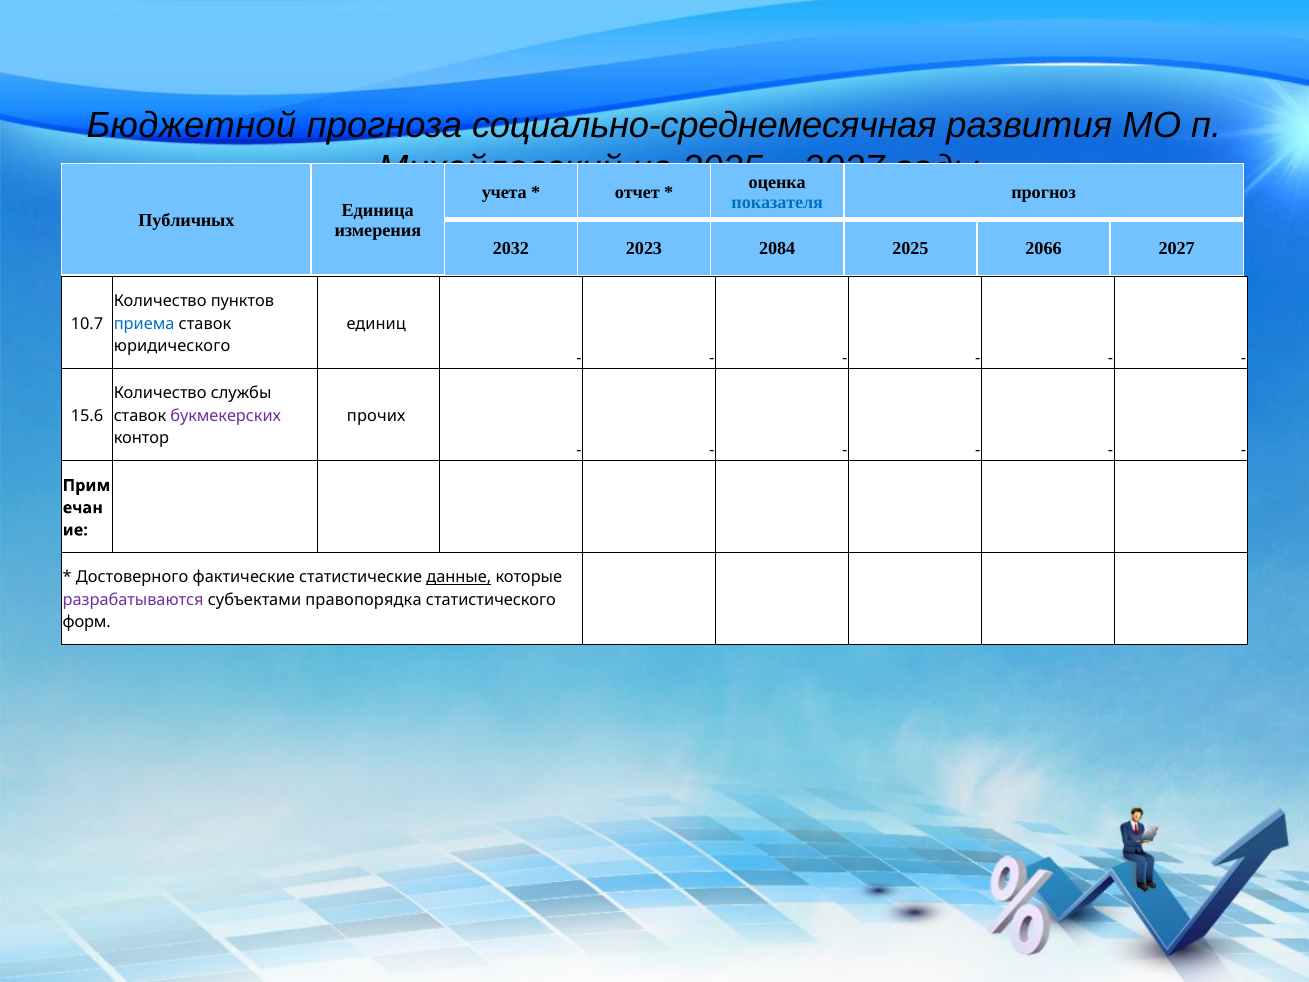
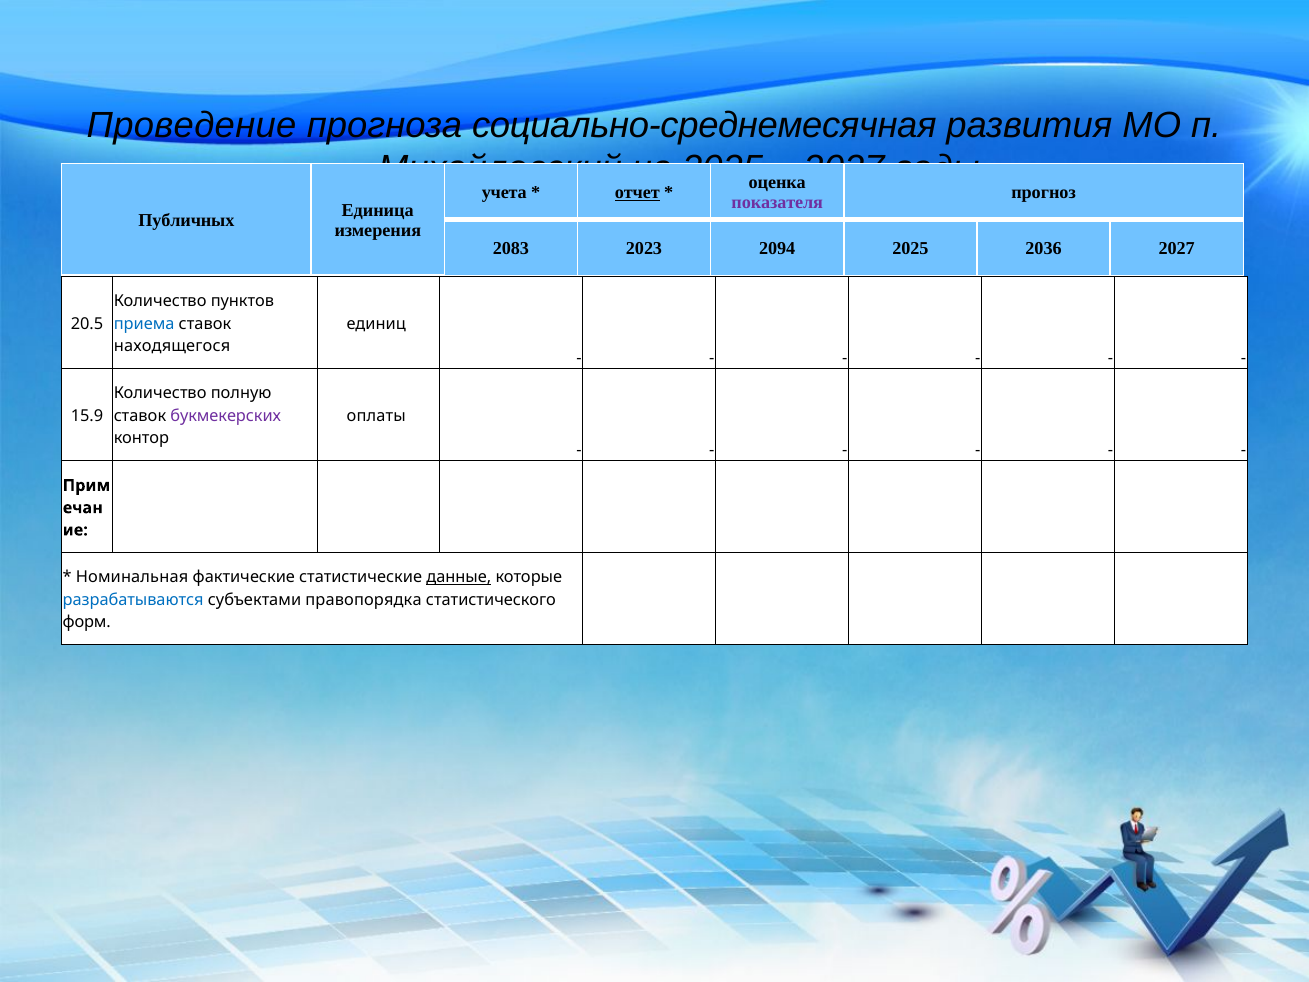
Бюджетной: Бюджетной -> Проведение (192, 125)
отчет underline: none -> present (637, 193)
показателя colour: blue -> purple (777, 203)
2032: 2032 -> 2083 (511, 249)
2084: 2084 -> 2094 (777, 249)
2066: 2066 -> 2036 (1044, 249)
10.7: 10.7 -> 20.5 (87, 324)
юридического: юридического -> находящегося (172, 346)
службы: службы -> полную (241, 393)
15.6: 15.6 -> 15.9 (87, 416)
прочих: прочих -> оплаты (376, 416)
Достоверного: Достоверного -> Номинальная (132, 577)
разрабатываются colour: purple -> blue (133, 600)
